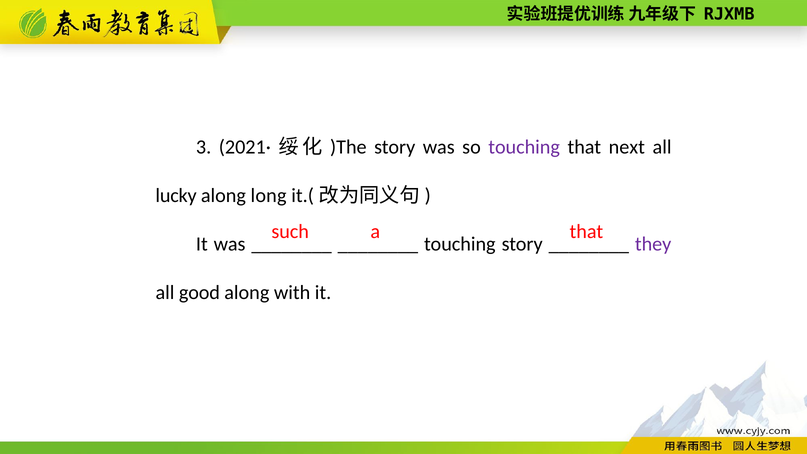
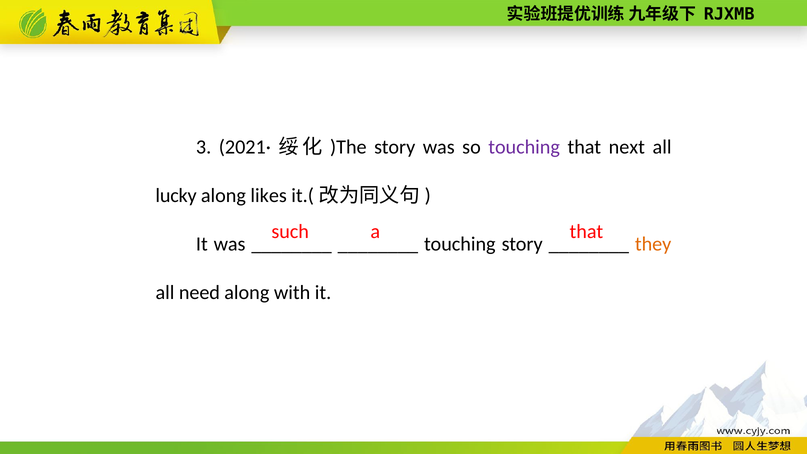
long: long -> likes (269, 196)
they colour: purple -> orange (653, 244)
good: good -> need (199, 292)
